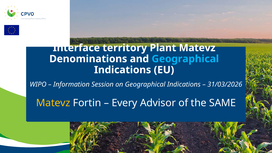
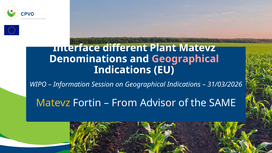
territory: territory -> different (125, 48)
Geographical colour: light blue -> pink (185, 59)
Every: Every -> From (124, 103)
